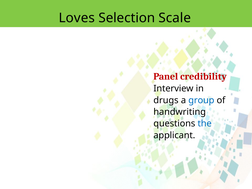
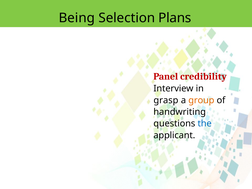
Loves: Loves -> Being (77, 18)
Scale: Scale -> Plans (175, 18)
drugs: drugs -> grasp (166, 100)
group colour: blue -> orange (201, 100)
